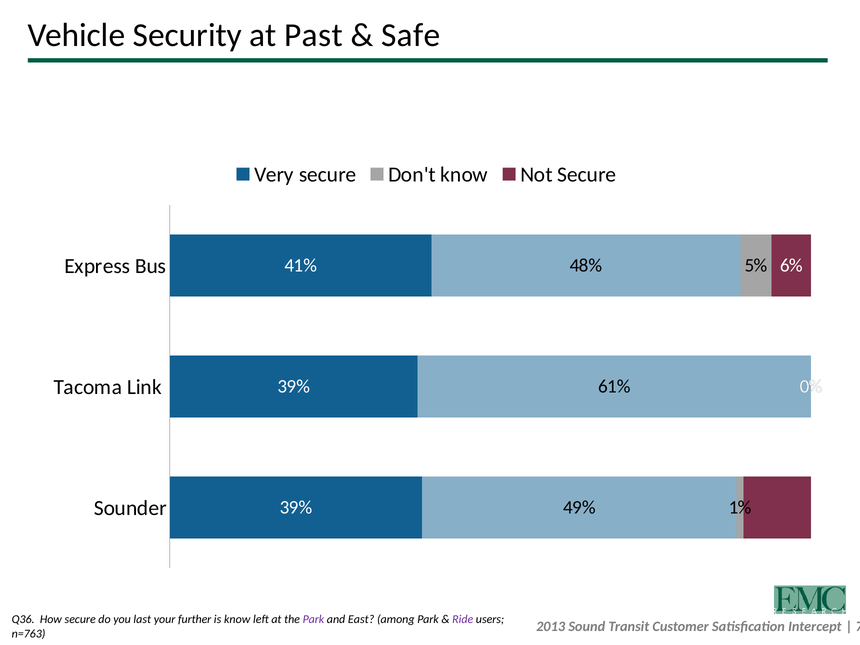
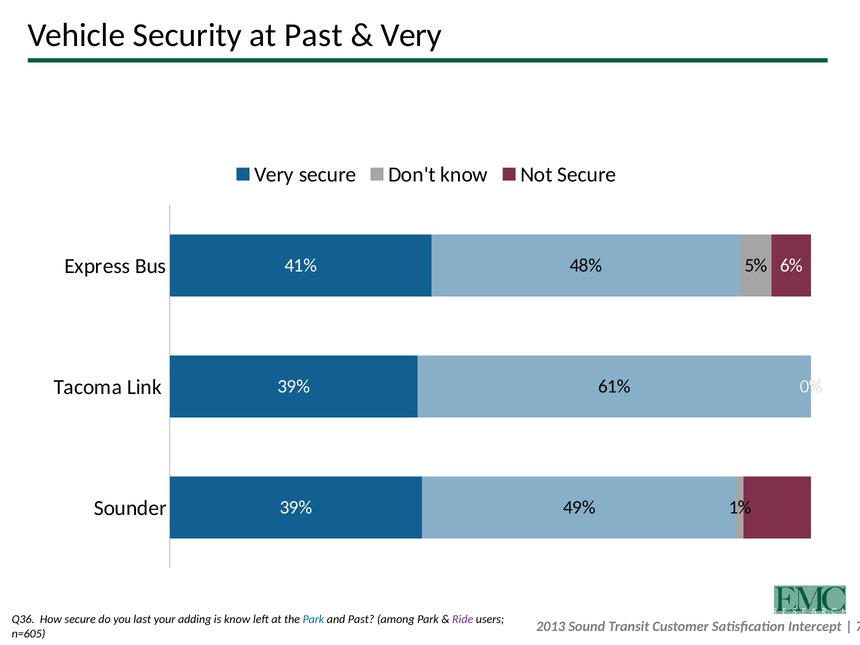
Safe: Safe -> Very (411, 35)
further: further -> adding (195, 619)
Park colour: purple -> blue (313, 619)
and East: East -> Past (361, 619)
n=763: n=763 -> n=605 (29, 634)
